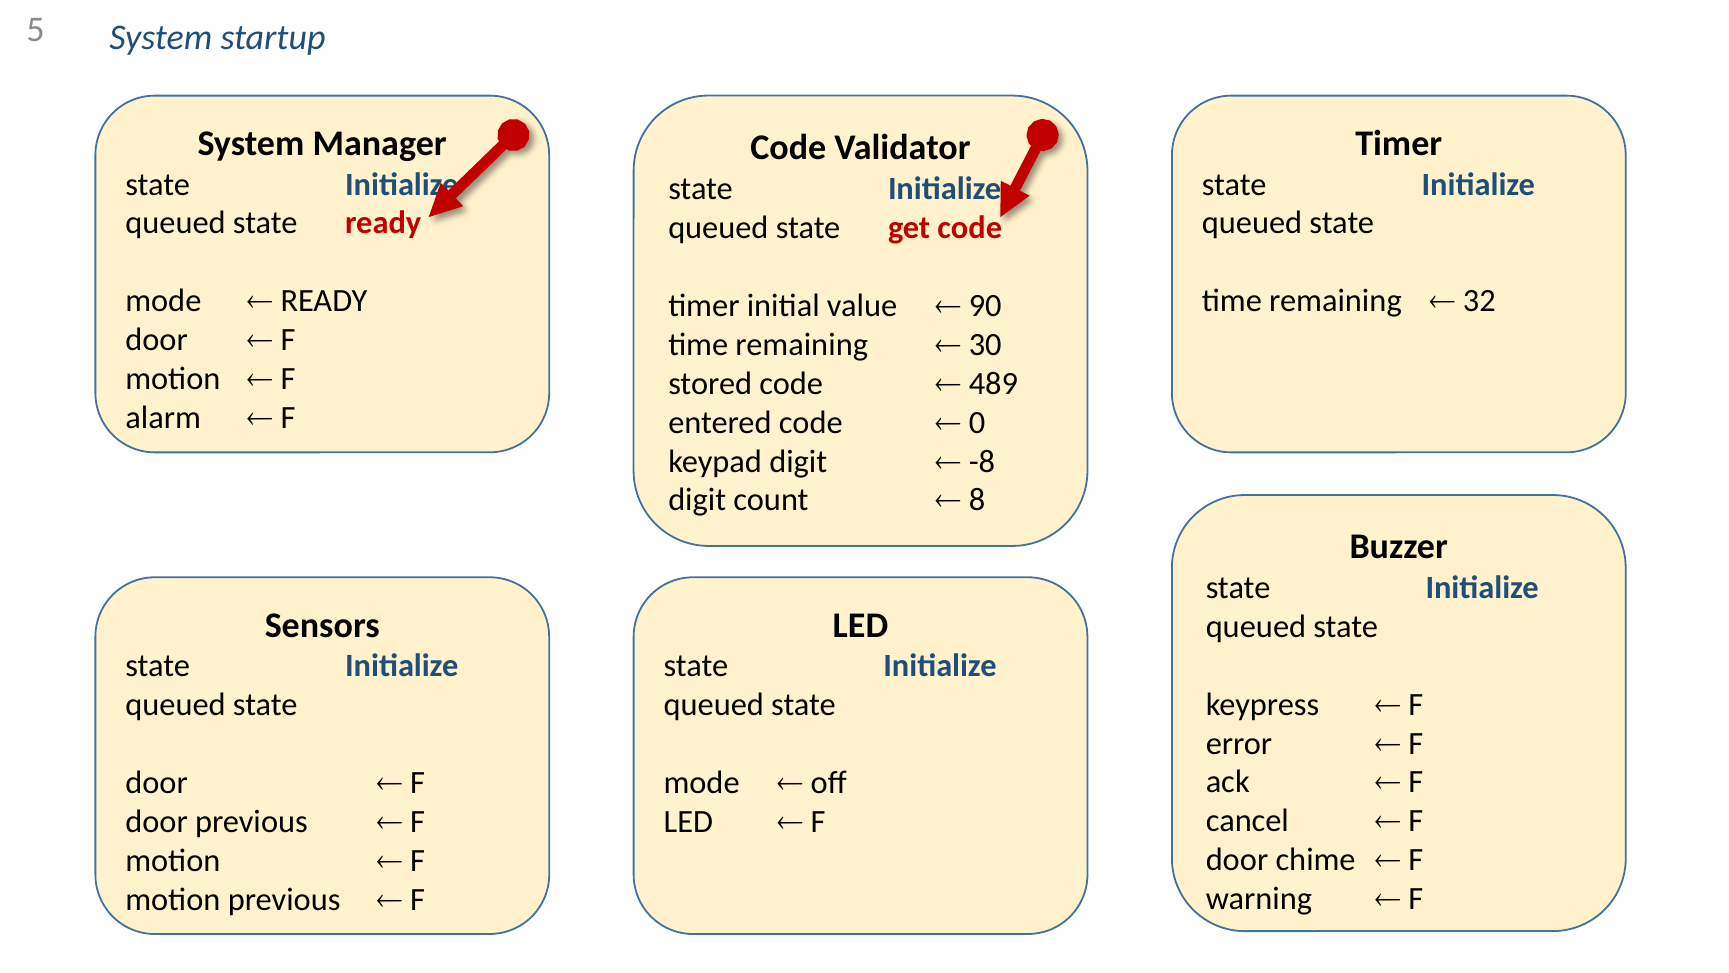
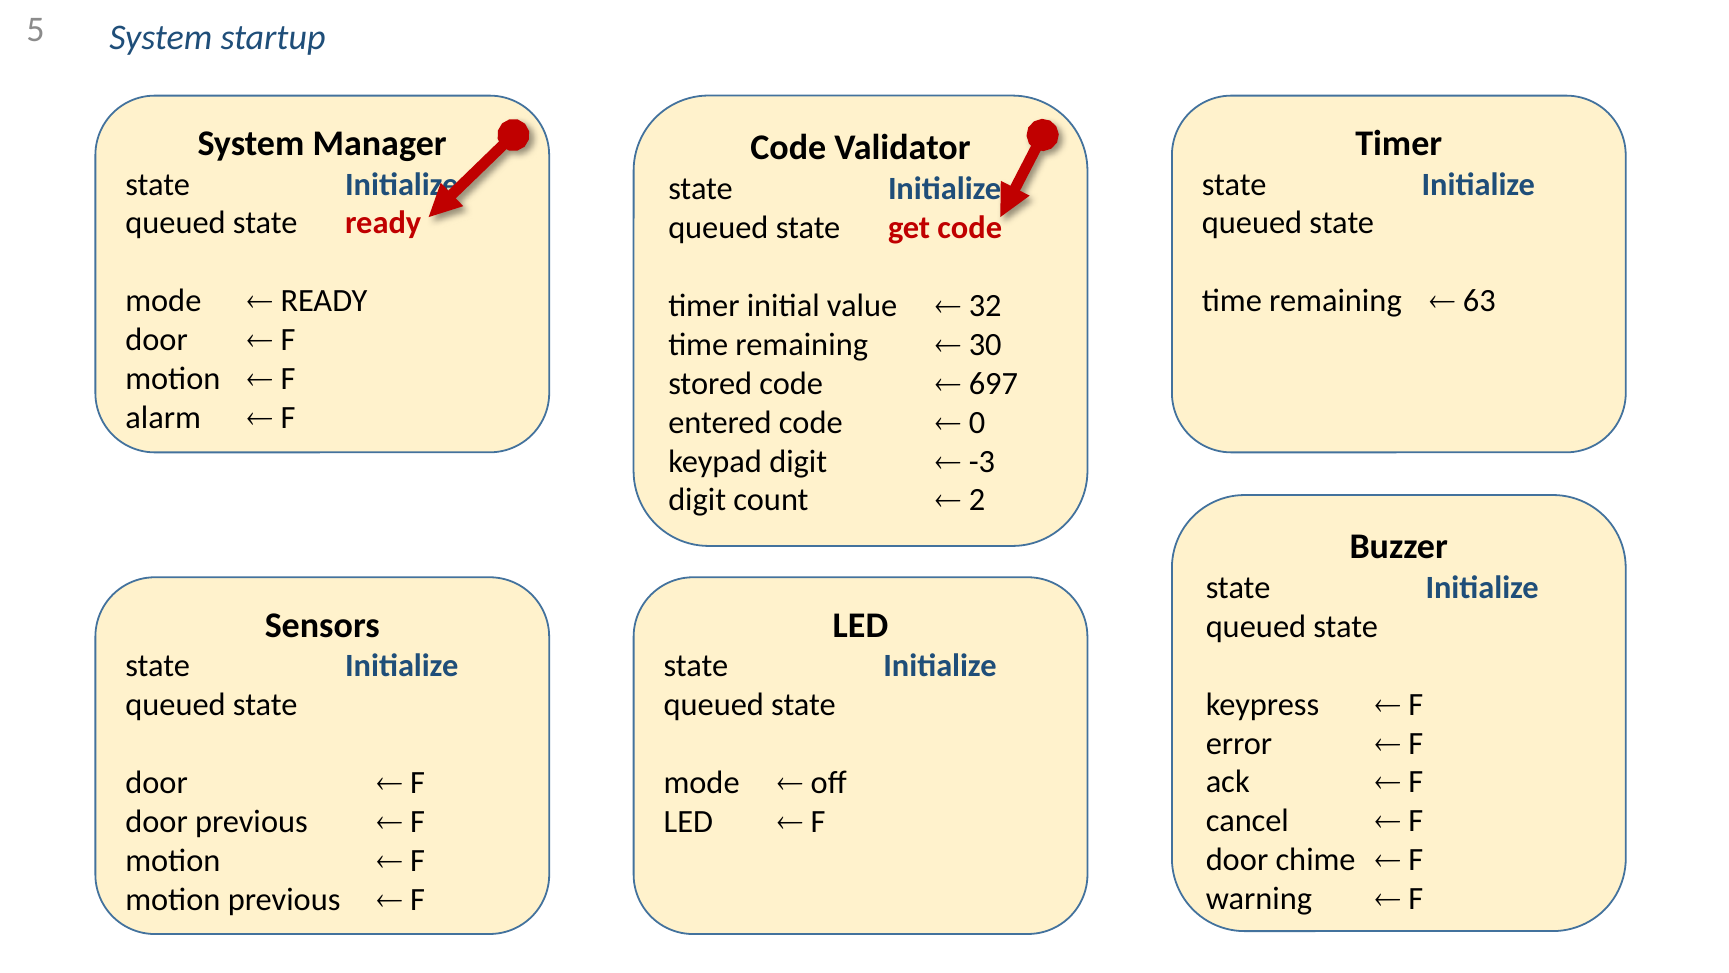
32: 32 -> 63 (1479, 301)
90: 90 -> 32 (985, 306)
489: 489 -> 697 (993, 383)
-8: -8 -> -3 (982, 461)
8: 8 -> 2 (977, 500)
